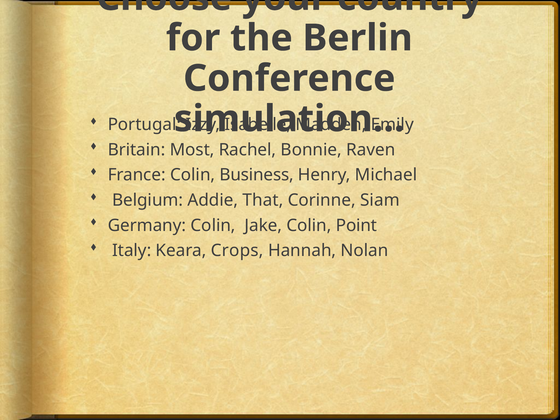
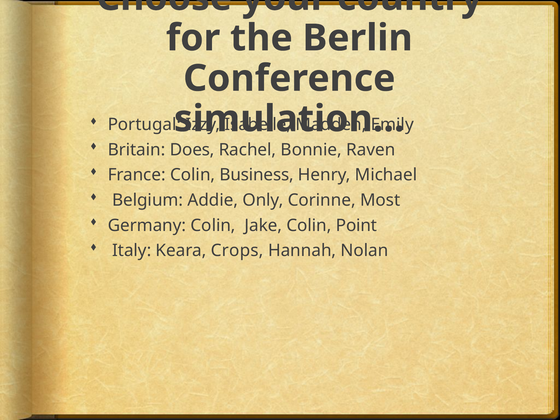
Most: Most -> Does (192, 150)
That: That -> Only (263, 200)
Siam: Siam -> Most (380, 200)
